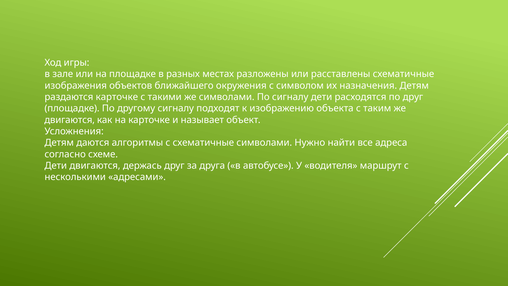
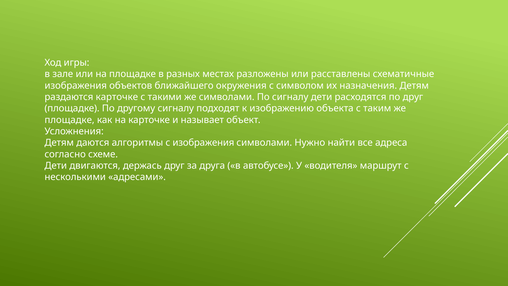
двигаются: двигаются -> площадке (70, 120)
с схематичные: схематичные -> изображения (203, 143)
